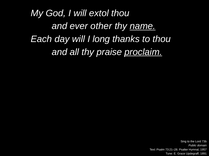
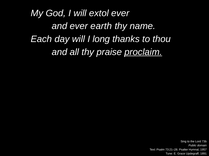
extol thou: thou -> ever (120, 13)
other: other -> earth (101, 26)
name underline: present -> none (143, 26)
